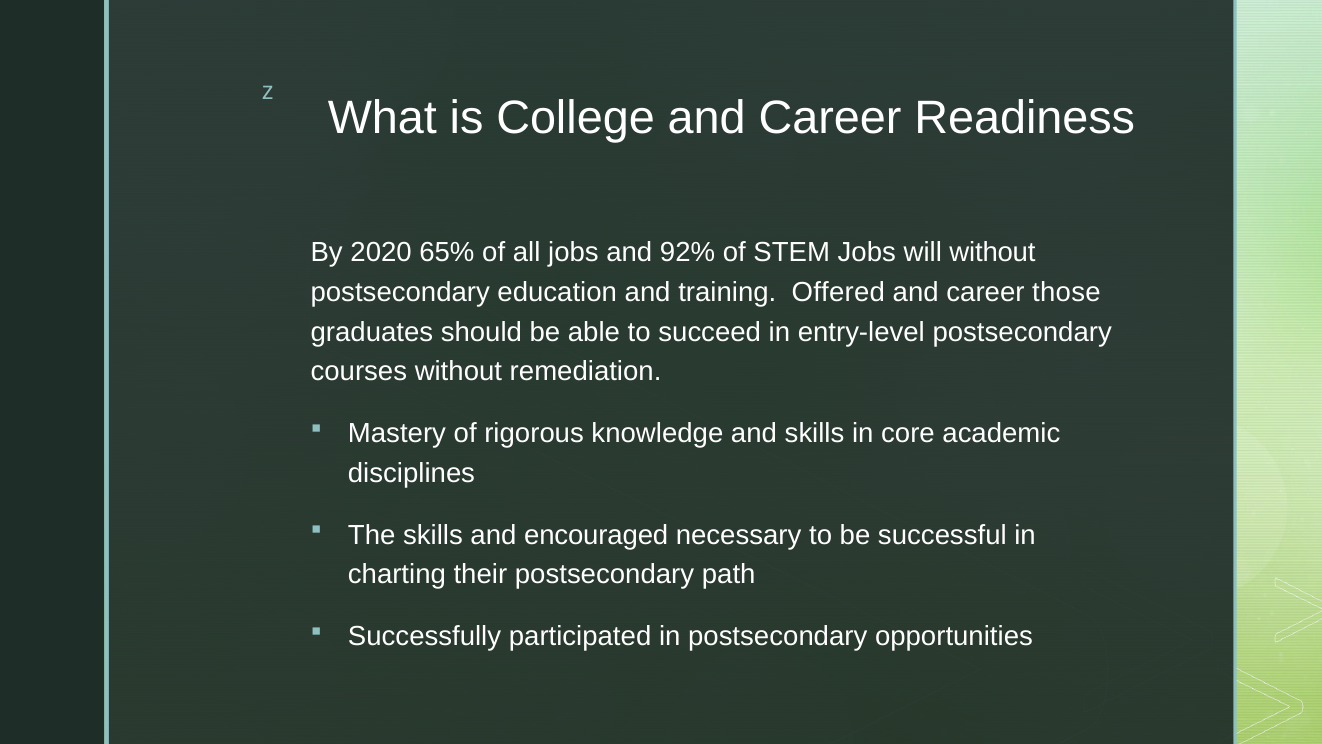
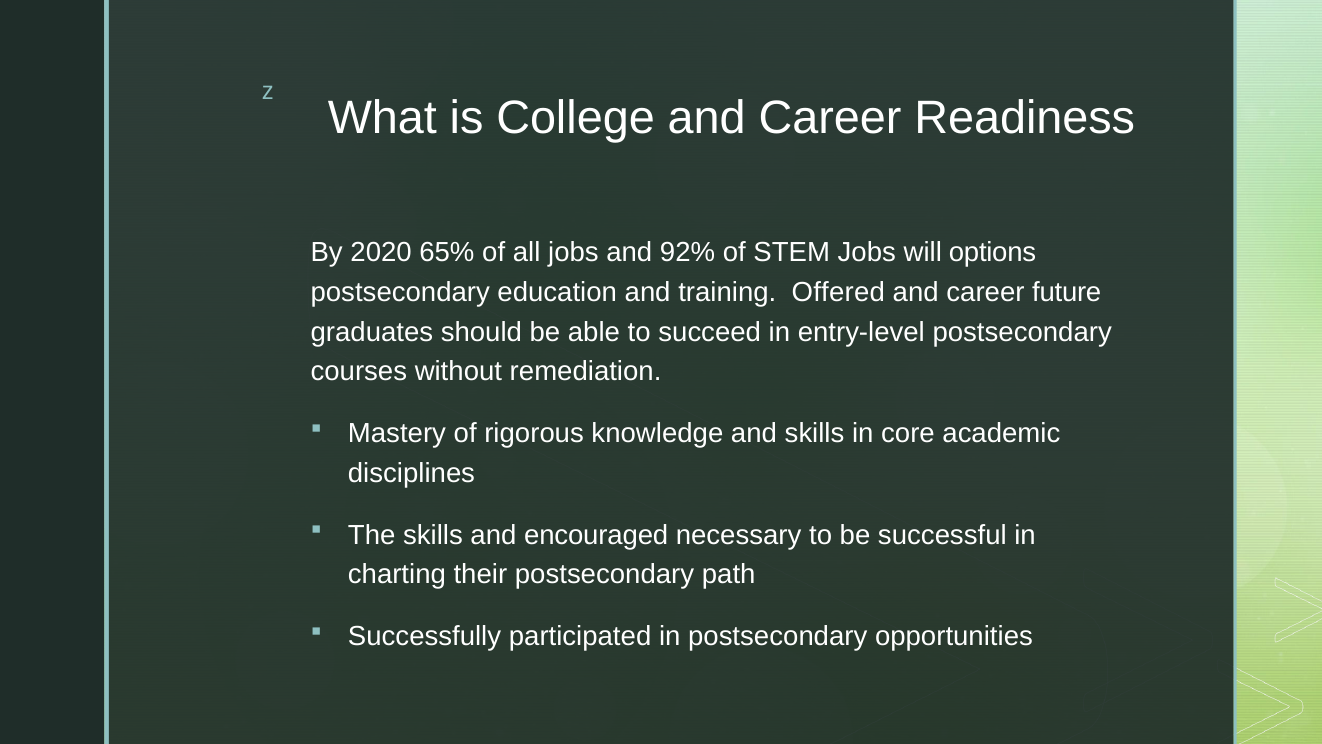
will without: without -> options (993, 253)
those: those -> future (1067, 292)
